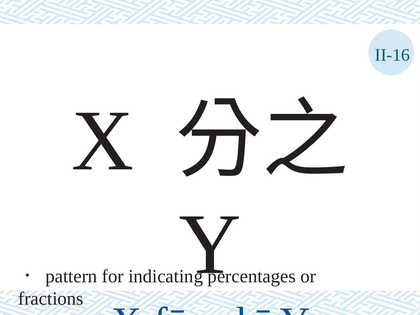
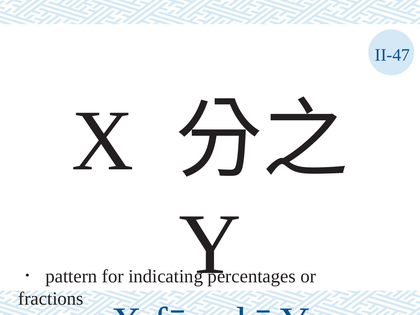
II-16: II-16 -> II-47 (392, 55)
